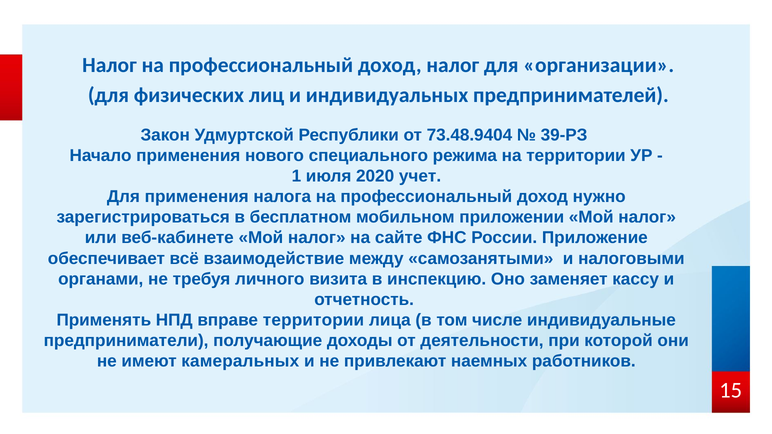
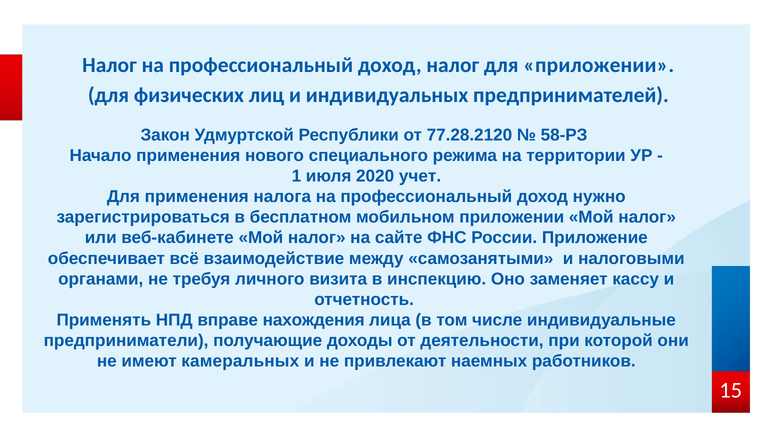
для организации: организации -> приложении (599, 65)
73.48.9404: 73.48.9404 -> 77.28.2120 (469, 135)
39-РЗ: 39-РЗ -> 58-РЗ (564, 135)
вправе территории: территории -> нахождения (314, 320)
